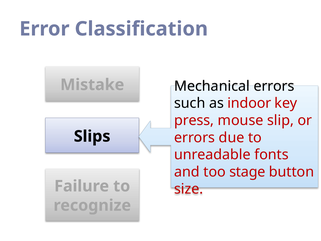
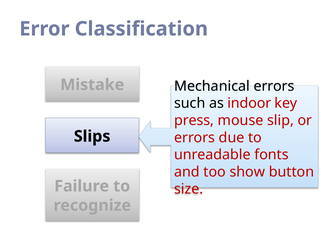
stage: stage -> show (247, 172)
